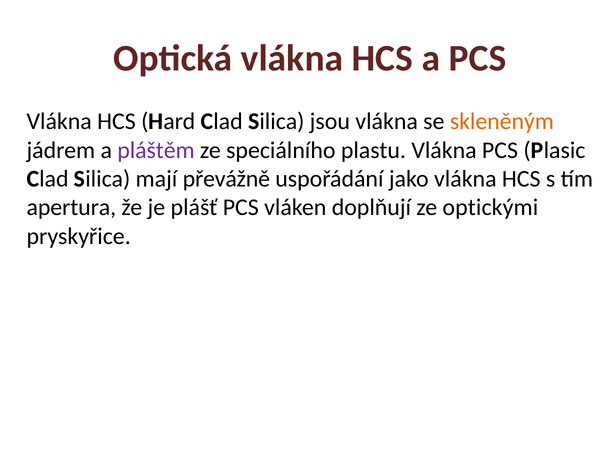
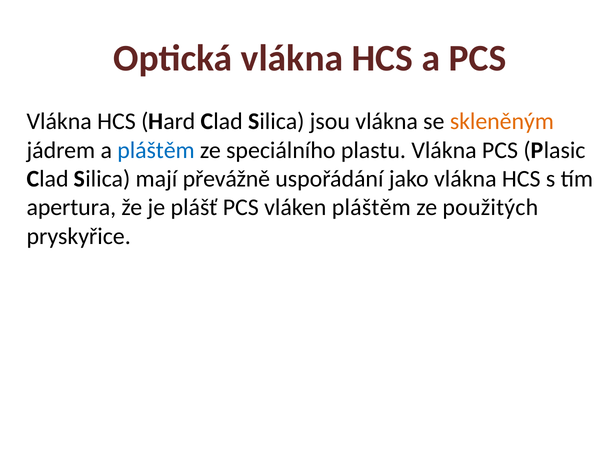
pláštěm colour: purple -> blue (156, 150)
vláken doplňují: doplňují -> pláštěm (371, 208)
optickými: optickými -> použitých (490, 208)
